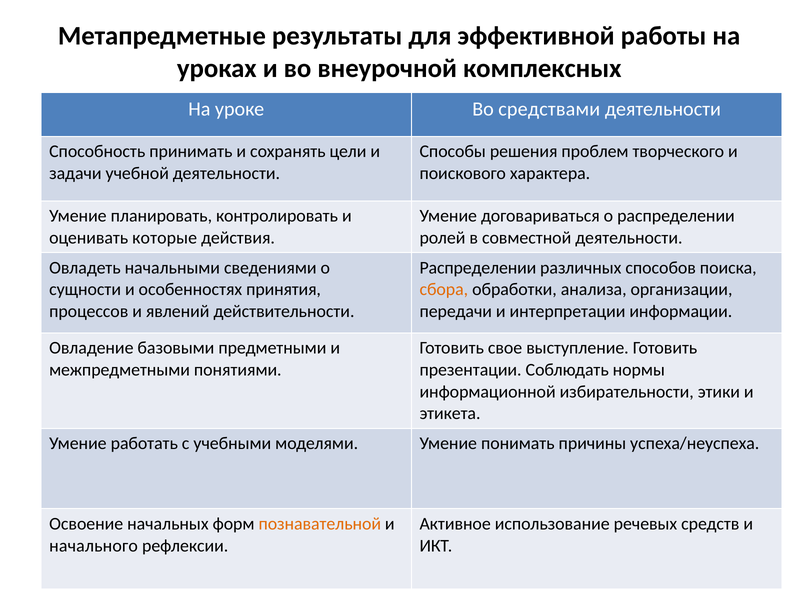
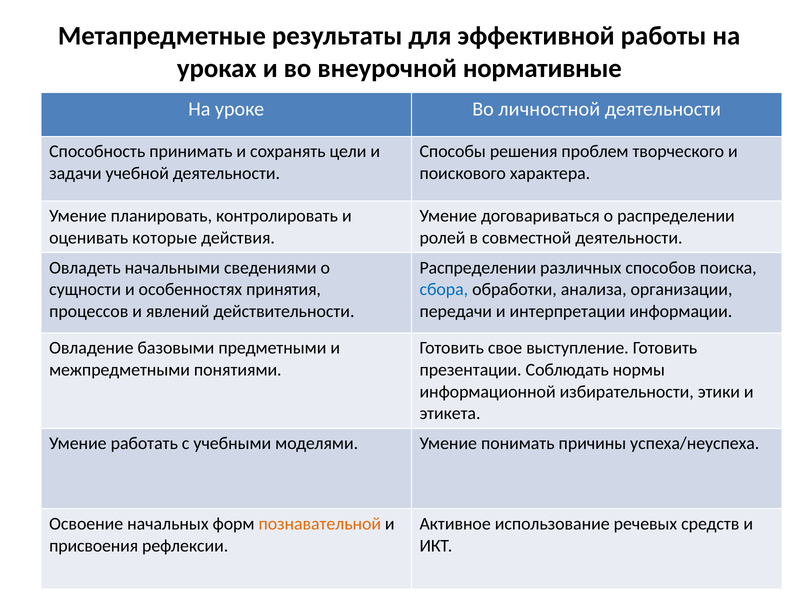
комплексных: комплексных -> нормативные (542, 68)
средствами: средствами -> личностной (549, 109)
сбора colour: orange -> blue (444, 290)
начального: начального -> присвоения (94, 546)
